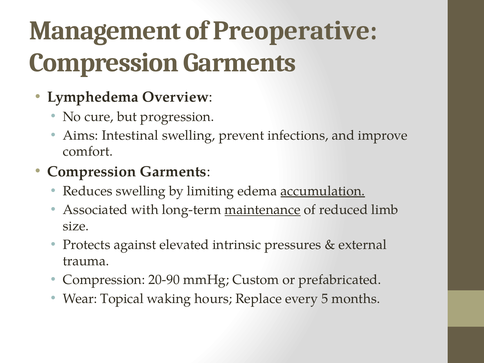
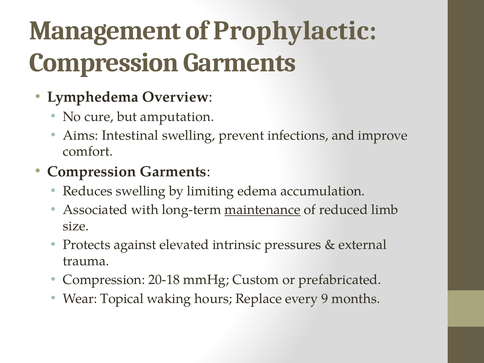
Preoperative: Preoperative -> Prophylactic (295, 31)
progression: progression -> amputation (177, 117)
accumulation underline: present -> none (323, 191)
20-90: 20-90 -> 20-18 (164, 280)
5: 5 -> 9 (325, 299)
